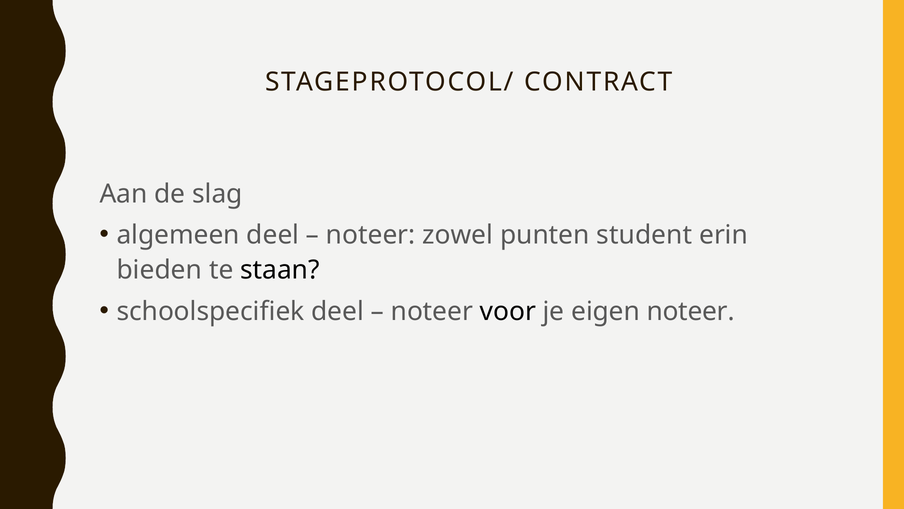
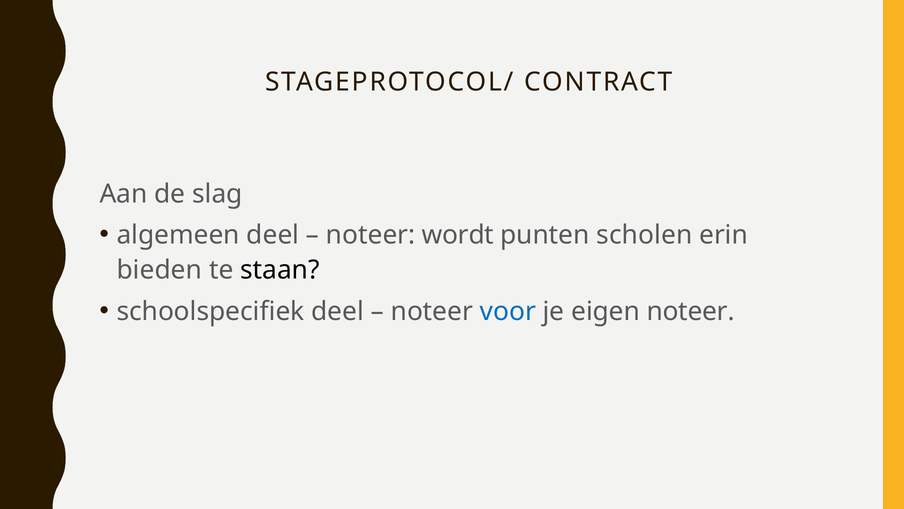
zowel: zowel -> wordt (458, 235)
student: student -> scholen (644, 235)
voor colour: black -> blue (508, 311)
